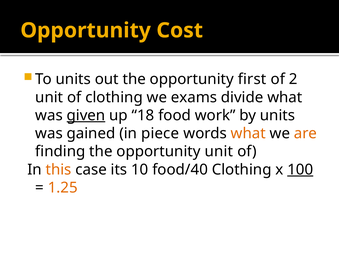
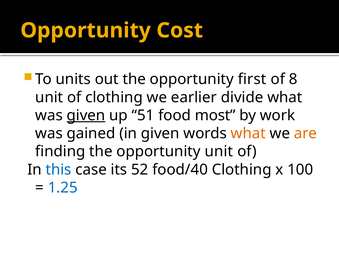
2: 2 -> 8 (293, 79)
exams: exams -> earlier (194, 97)
18: 18 -> 51 (143, 115)
work: work -> most (215, 115)
by units: units -> work (278, 115)
in piece: piece -> given (160, 134)
this colour: orange -> blue (59, 170)
10: 10 -> 52 (140, 170)
100 underline: present -> none (300, 170)
1.25 colour: orange -> blue (63, 188)
